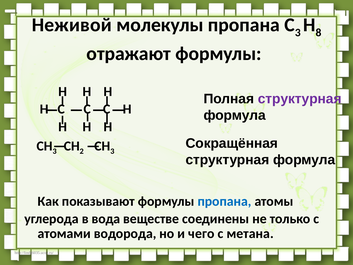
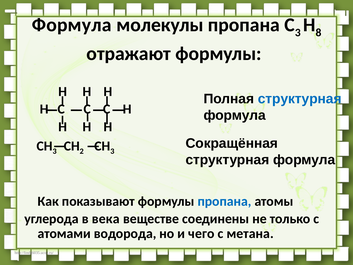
Неживой: Неживой -> Формула (72, 25)
структурная colour: purple -> blue (300, 99)
вода: вода -> века (106, 219)
